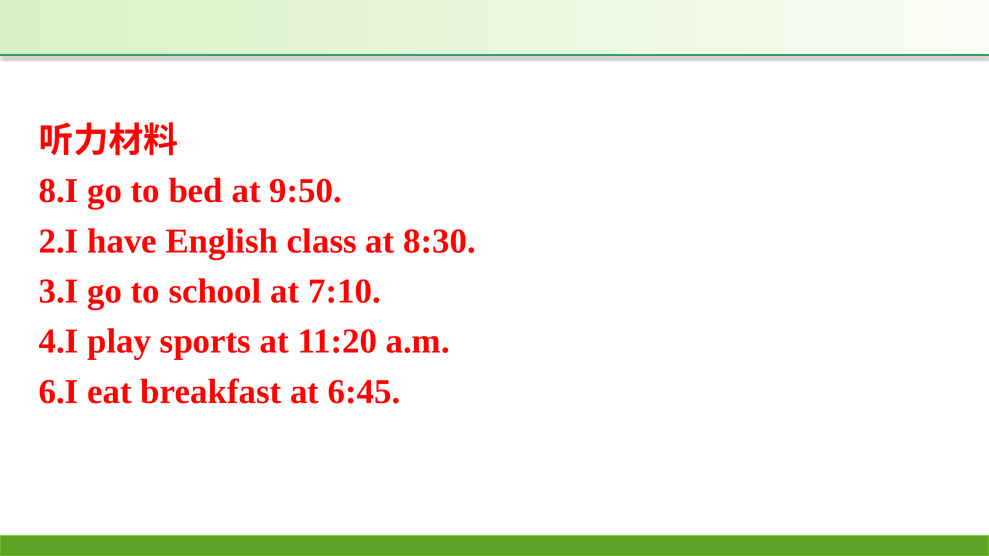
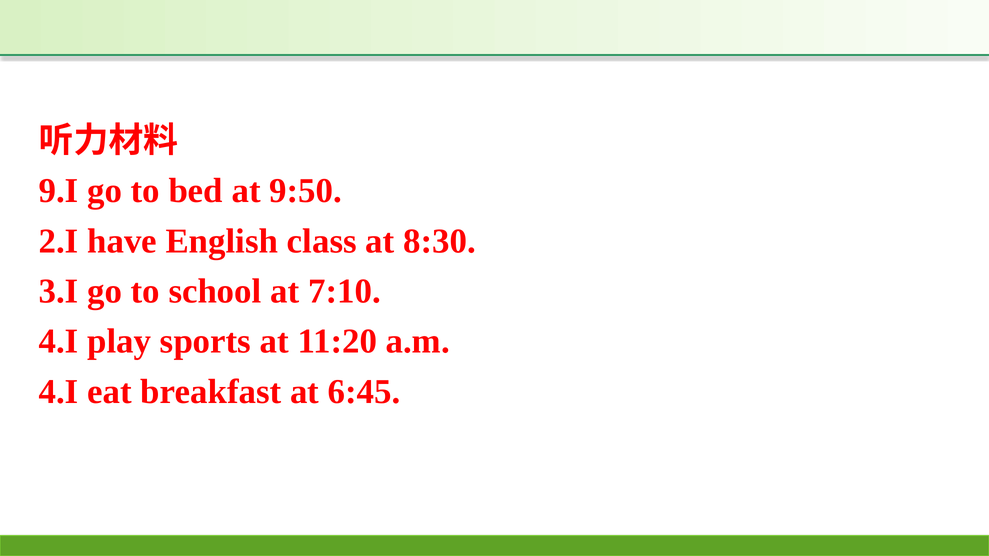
8.I: 8.I -> 9.I (59, 191)
6.I: 6.I -> 4.I (59, 392)
